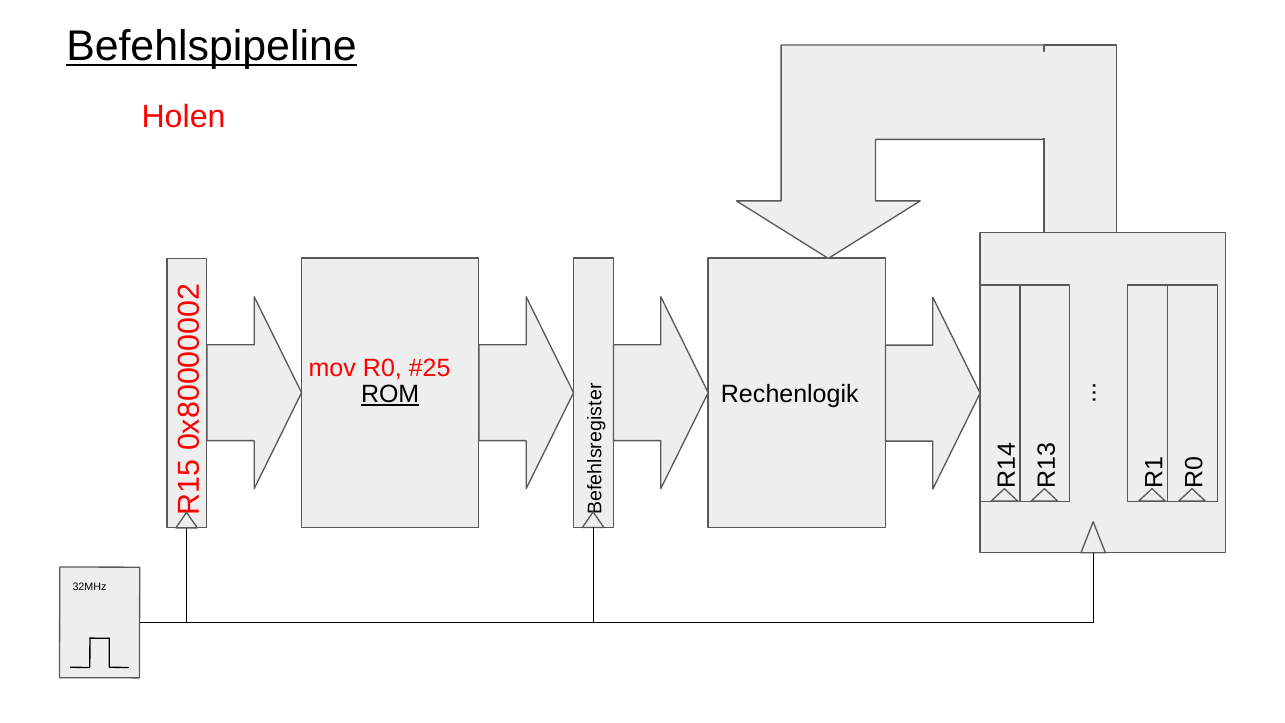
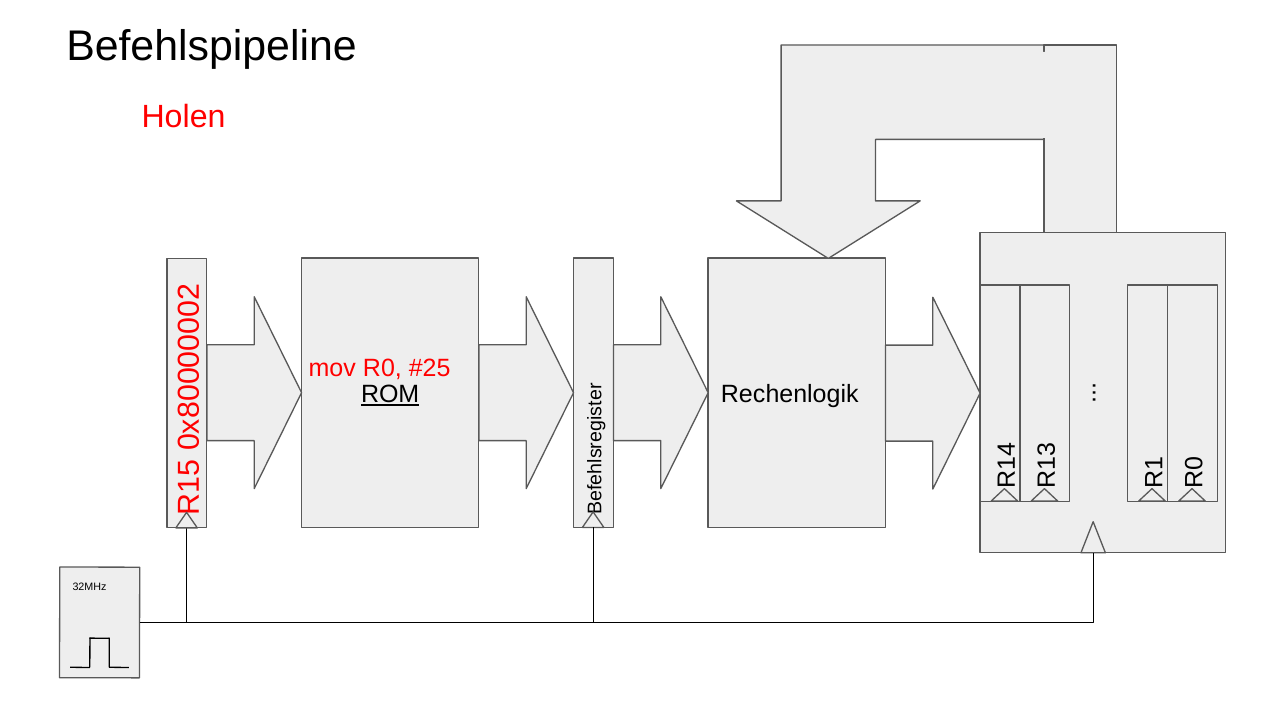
Befehlspipeline underline: present -> none (211, 47)
